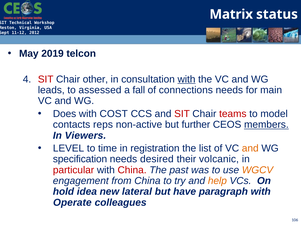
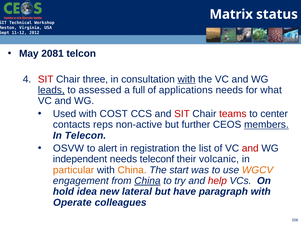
2019: 2019 -> 2081 (53, 53)
other: other -> three (95, 79)
leads underline: none -> present (51, 90)
fall: fall -> full (139, 90)
connections: connections -> applications (186, 90)
main: main -> what (271, 90)
Does: Does -> Used (65, 114)
model: model -> center (274, 114)
Viewers: Viewers -> Telecon (85, 135)
LEVEL: LEVEL -> OSVW (68, 148)
time: time -> alert (108, 148)
and colour: orange -> red (250, 148)
specification: specification -> independent (80, 159)
desired: desired -> teleconf (157, 159)
particular colour: red -> orange (74, 170)
China colour: red -> orange (132, 170)
past: past -> start (179, 170)
China underline: none -> present (147, 181)
help colour: orange -> red (217, 181)
